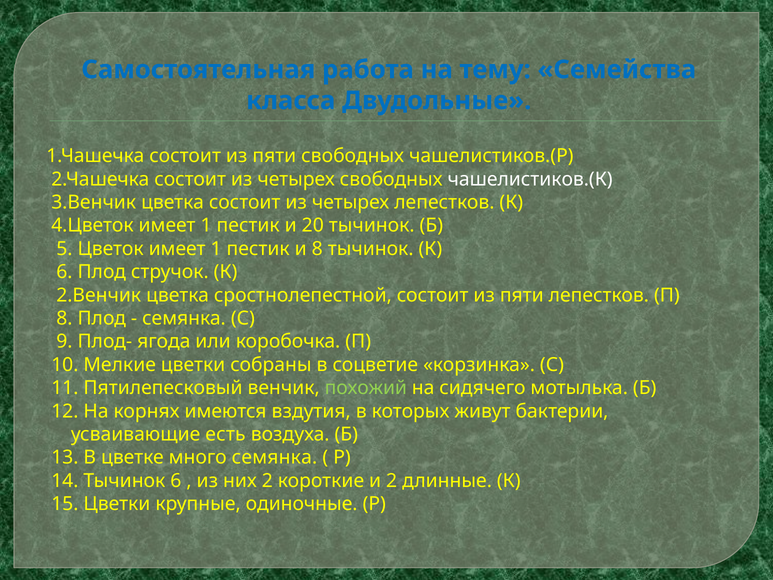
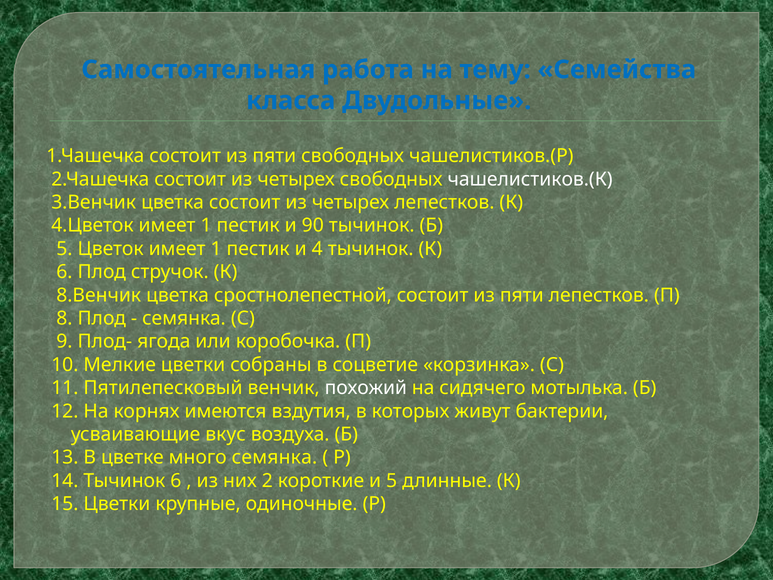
20: 20 -> 90 (313, 225)
и 8: 8 -> 4 (317, 249)
2.Венчик: 2.Венчик -> 8.Венчик (99, 295)
похожий colour: light green -> white (366, 388)
есть: есть -> вкус (226, 434)
и 2: 2 -> 5 (392, 481)
